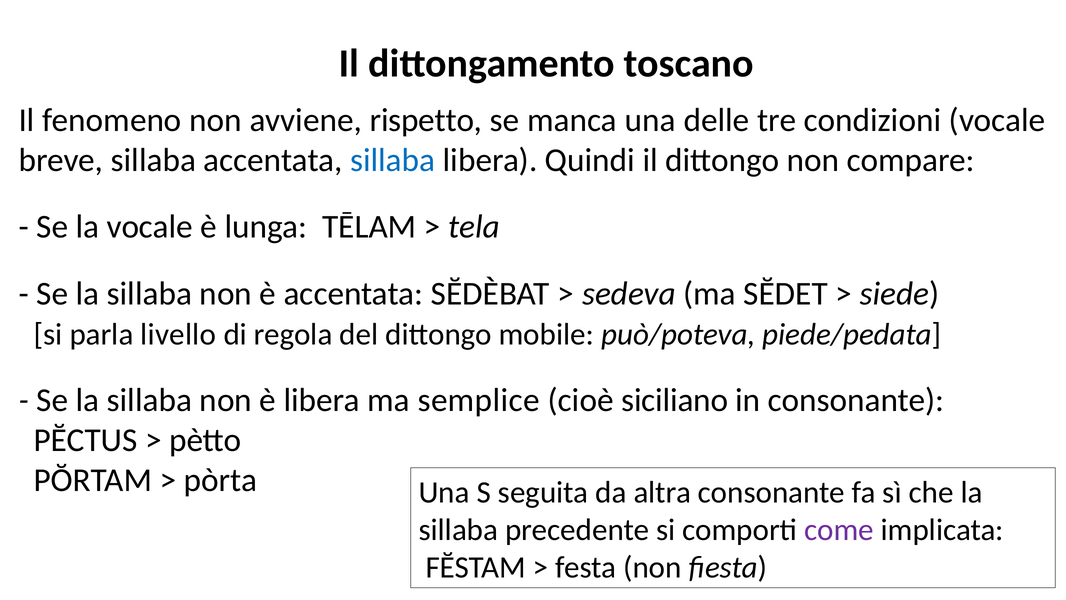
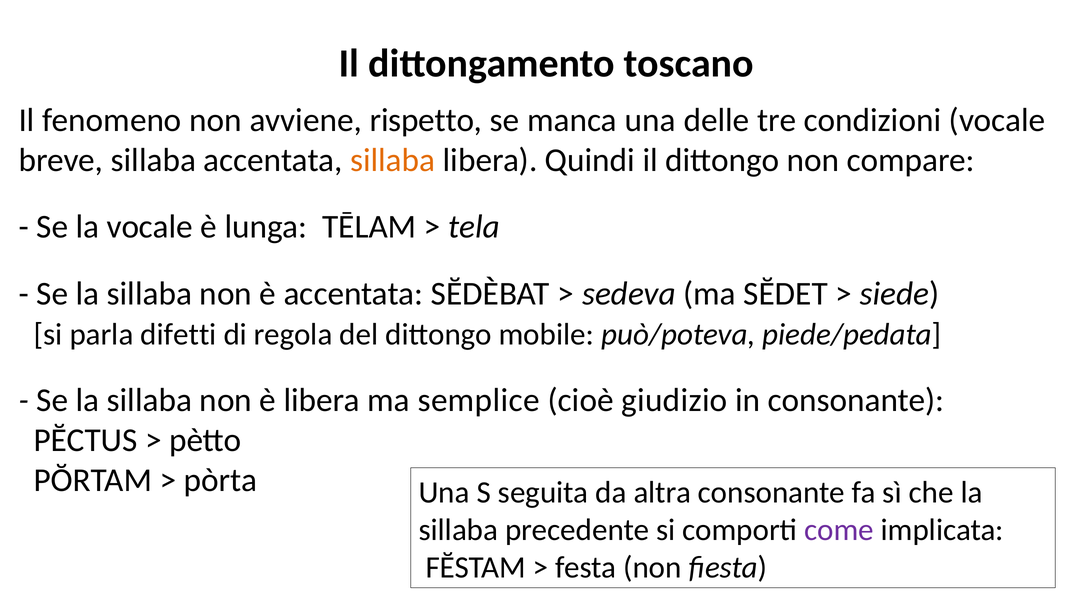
sillaba colour: blue -> orange (393, 160)
livello: livello -> difetti (178, 334)
siciliano: siciliano -> giudizio (674, 400)
